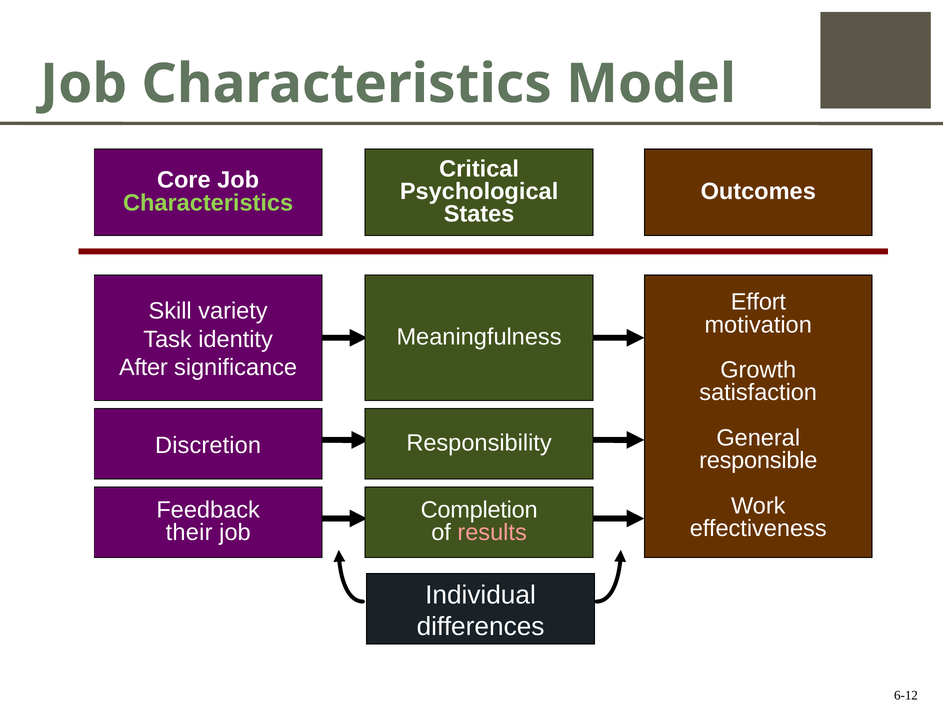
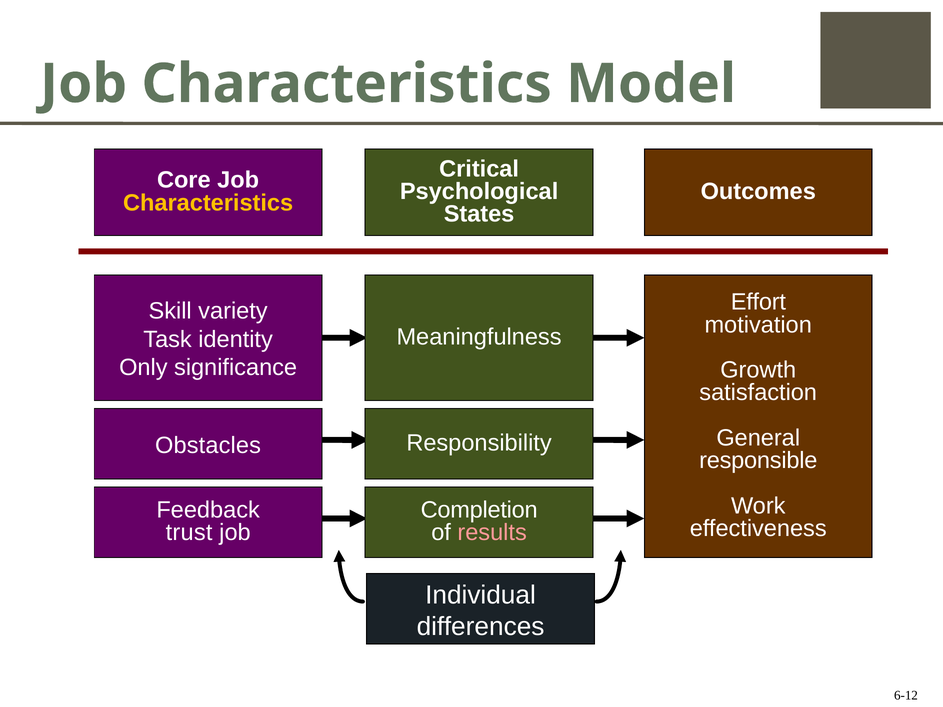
Characteristics colour: light green -> yellow (208, 203)
After: After -> Only (143, 368)
Discretion: Discretion -> Obstacles (208, 446)
their: their -> trust (189, 533)
